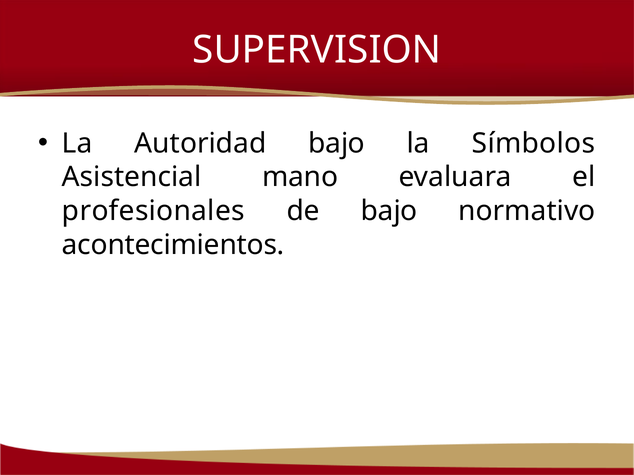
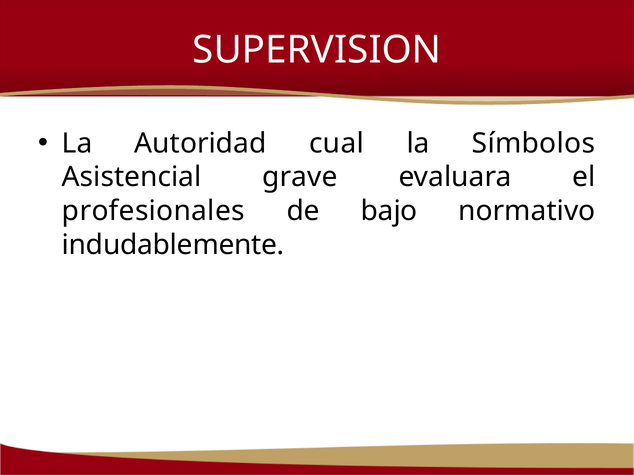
Autoridad bajo: bajo -> cual (336, 144)
mano: mano -> grave (300, 177)
acontecimientos: acontecimientos -> indudablemente (173, 245)
